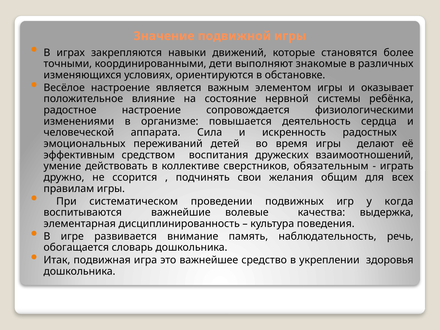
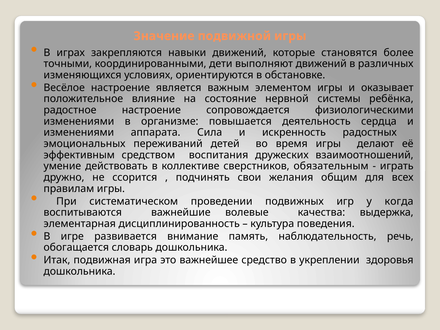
выполняют знакомые: знакомые -> движений (321, 64)
человеческой: человеческой -> изменениями (79, 133)
